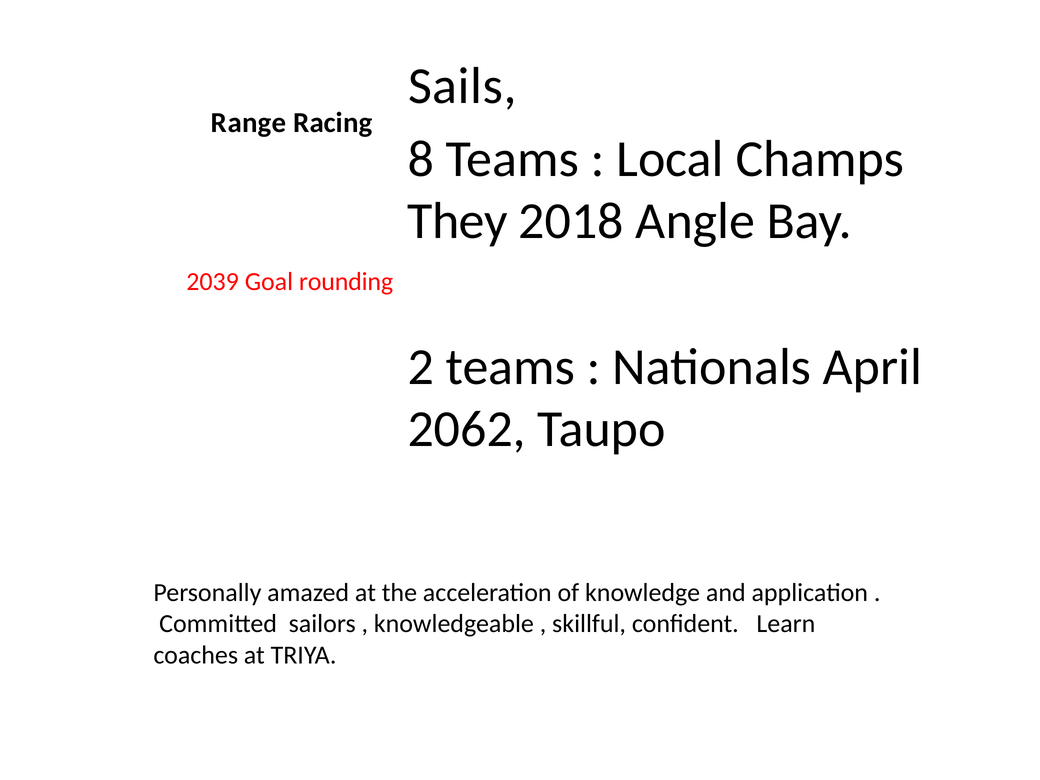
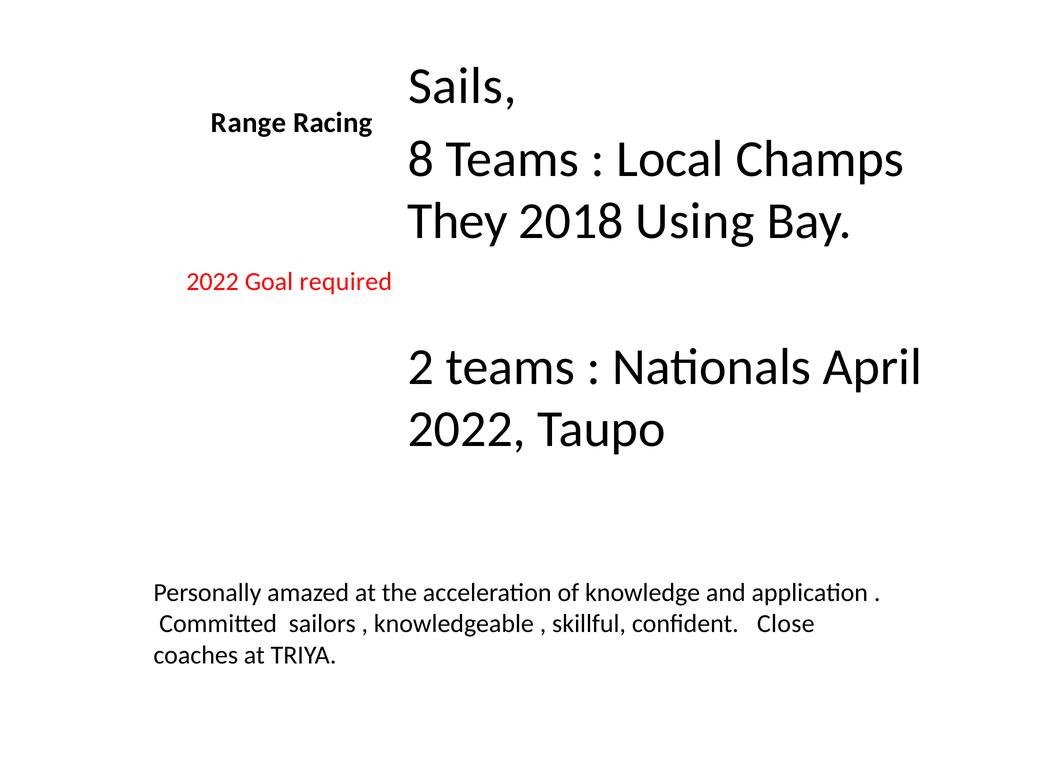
Angle: Angle -> Using (695, 221)
2039: 2039 -> 2022 (213, 281)
rounding: rounding -> required (346, 281)
2062: 2062 -> 2022 (467, 429)
Learn: Learn -> Close (786, 624)
